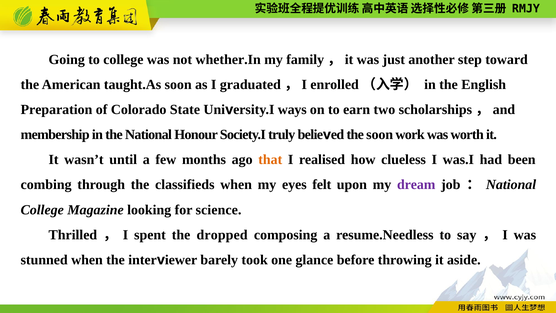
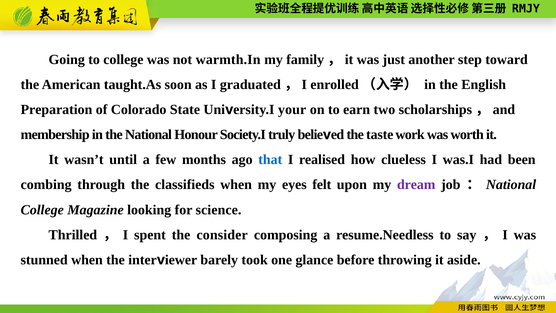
whether.In: whether.In -> warmth.In (228, 59)
ways: ways -> your (292, 110)
the soon: soon -> taste (380, 135)
that colour: orange -> blue (270, 160)
dropped: dropped -> consider (222, 235)
